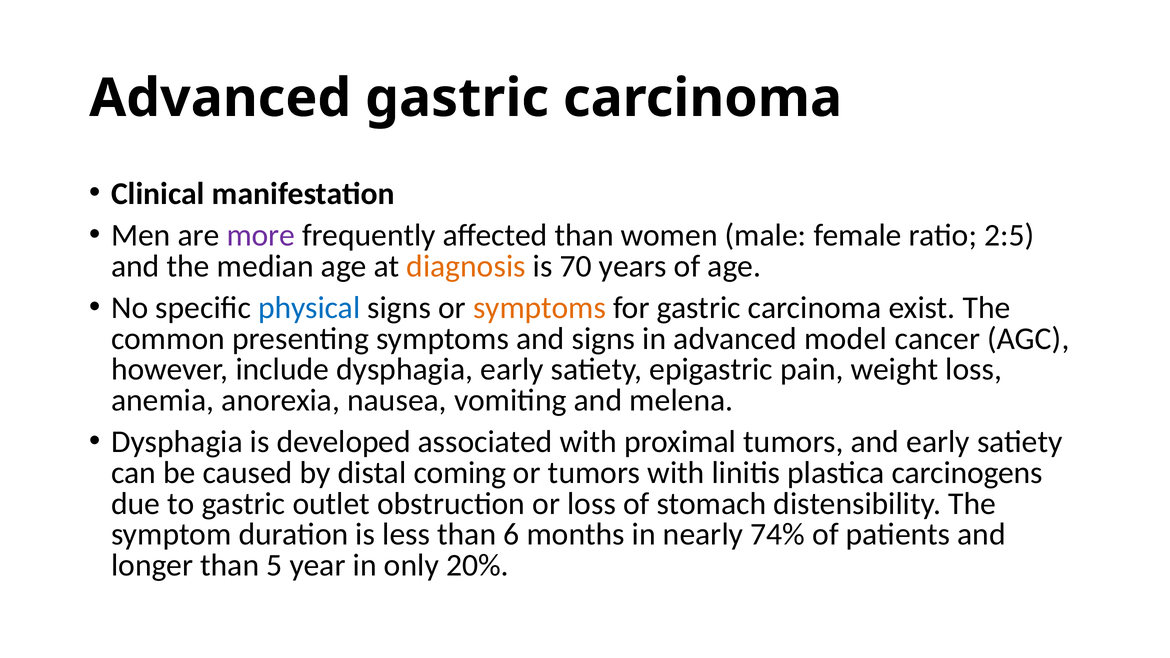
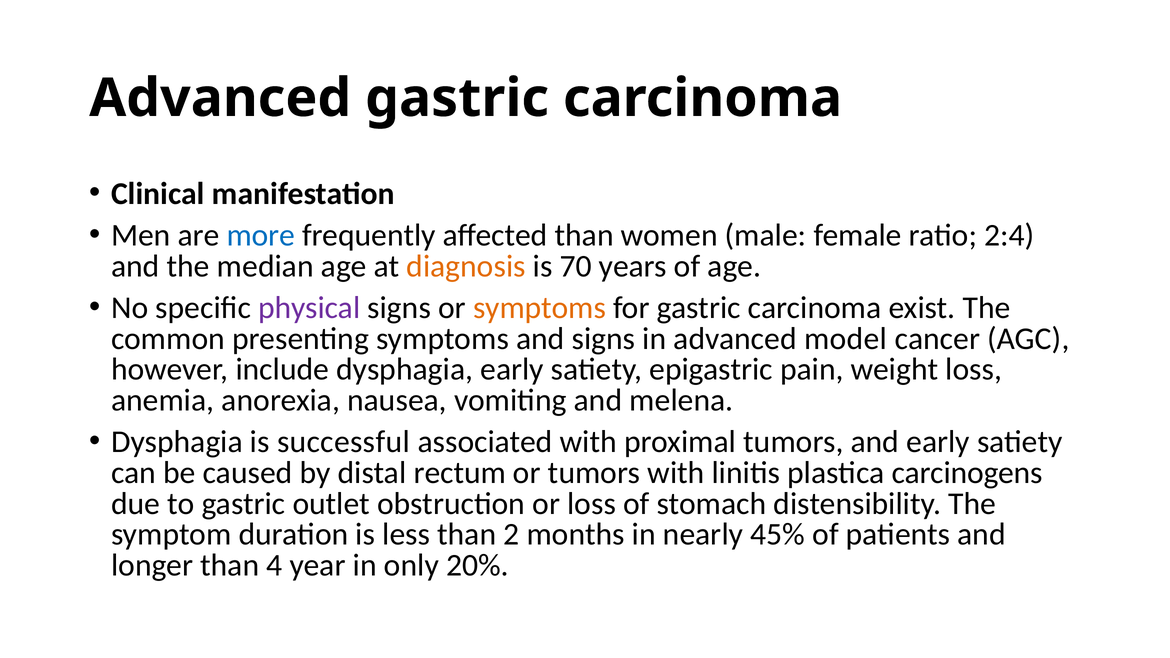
more colour: purple -> blue (261, 235)
2:5: 2:5 -> 2:4 (1009, 235)
physical colour: blue -> purple (309, 308)
developed: developed -> successful (343, 442)
coming: coming -> rectum (460, 473)
6: 6 -> 2 (511, 534)
74%: 74% -> 45% (778, 534)
5: 5 -> 4 (275, 565)
